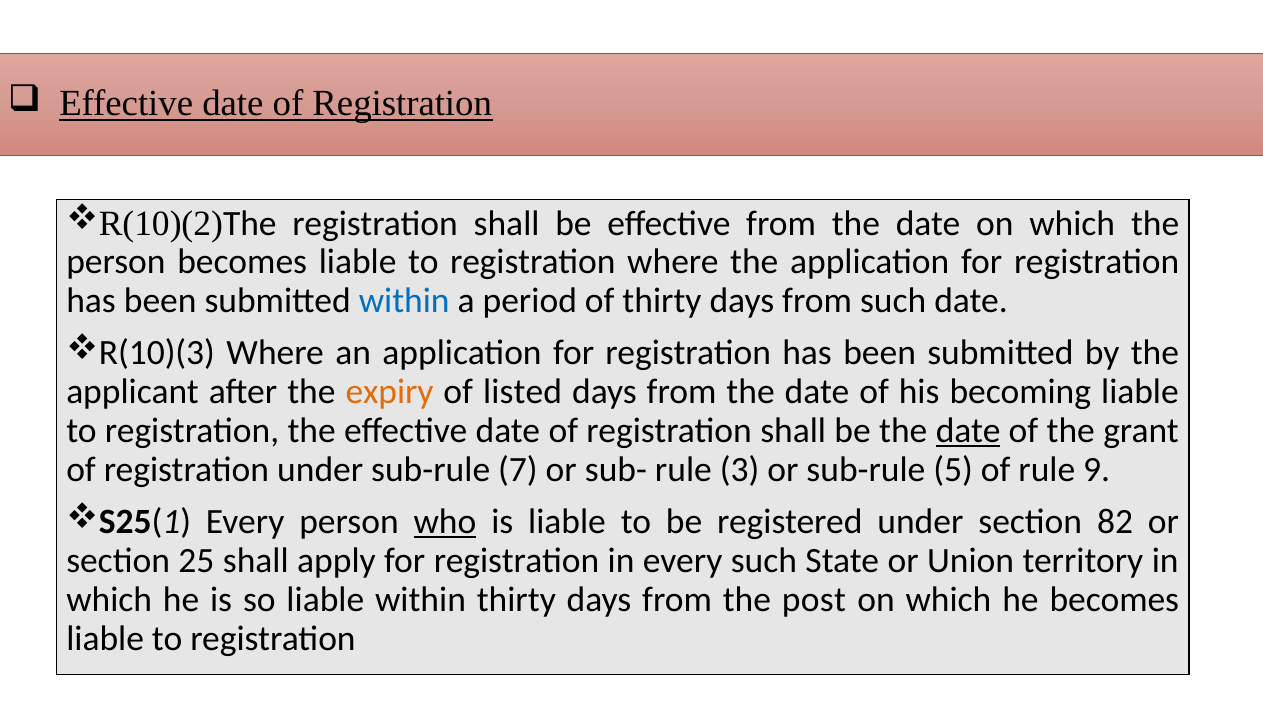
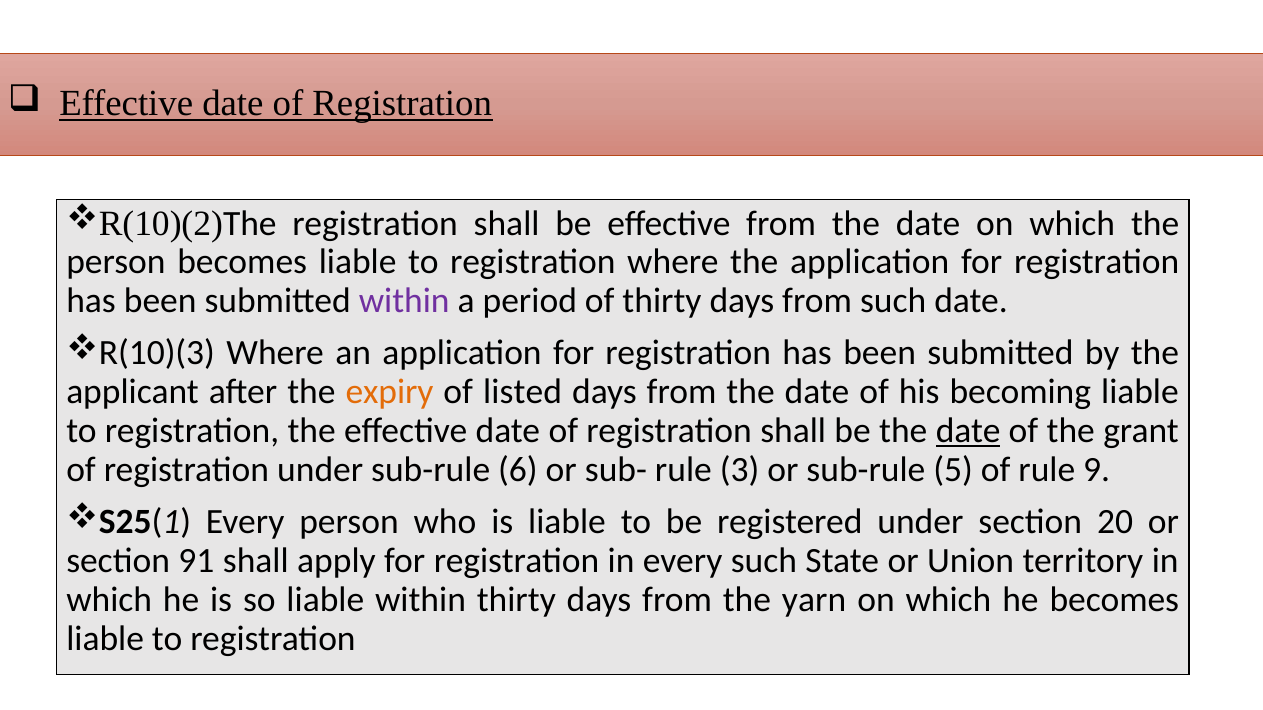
within colour: blue -> purple (404, 301)
7: 7 -> 6 (518, 470)
who underline: present -> none (445, 522)
82: 82 -> 20 (1115, 522)
25: 25 -> 91 (196, 561)
post: post -> yarn (814, 600)
